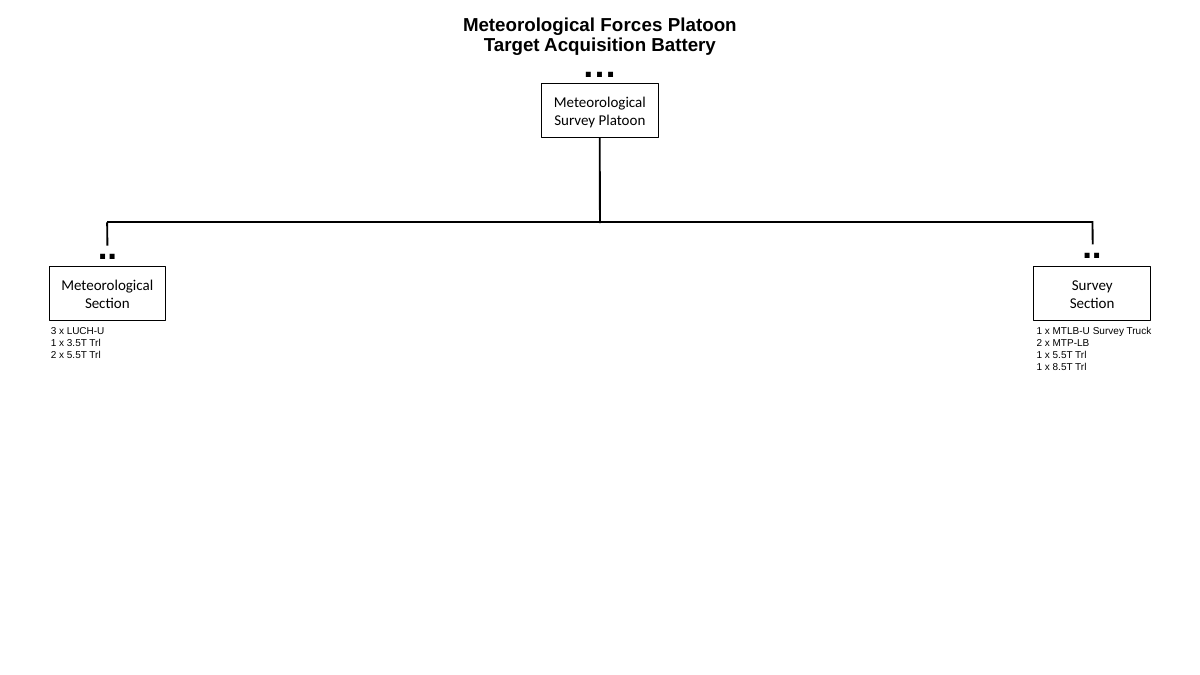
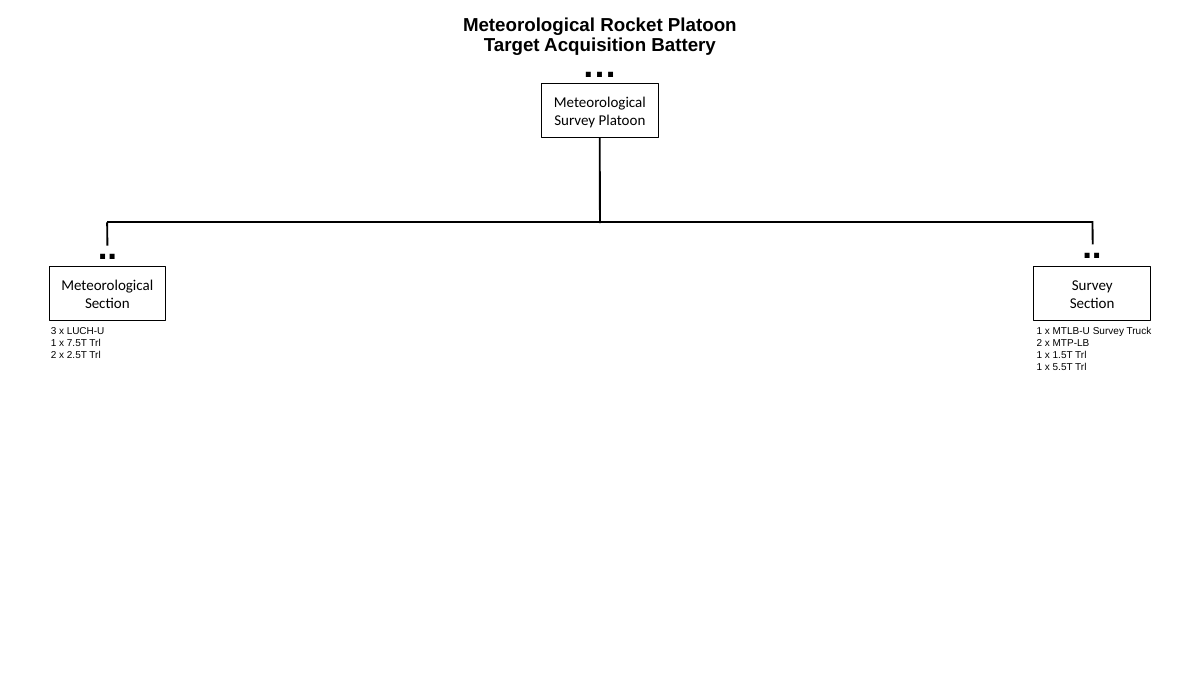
Forces: Forces -> Rocket (632, 25)
3.5T: 3.5T -> 7.5T (77, 343)
2 x 5.5T: 5.5T -> 2.5T (77, 355)
1 x 5.5T: 5.5T -> 1.5T (1063, 356)
8.5T: 8.5T -> 5.5T (1063, 368)
